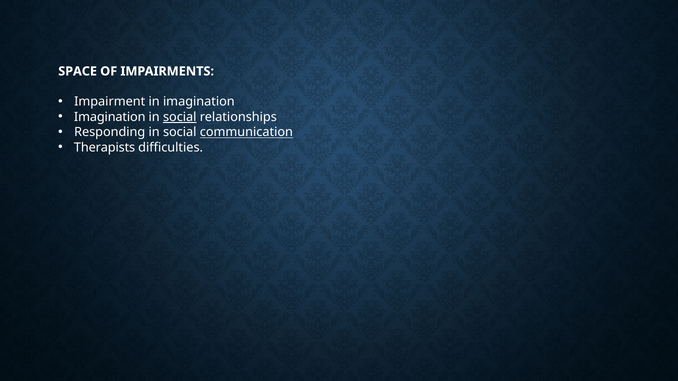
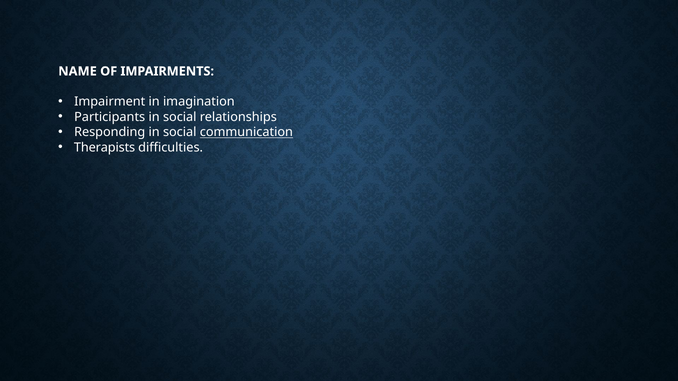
SPACE: SPACE -> NAME (78, 71)
Imagination: Imagination -> Participants (110, 117)
social underline: present -> none (180, 117)
